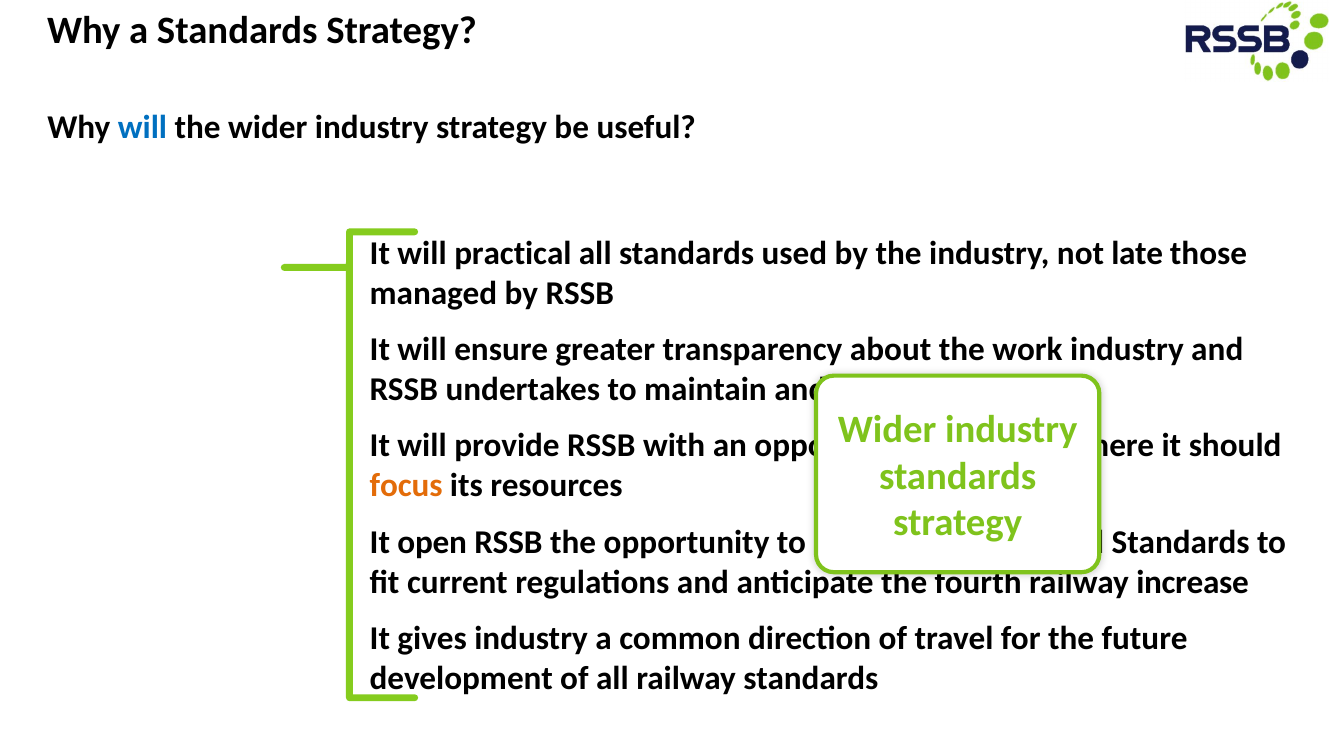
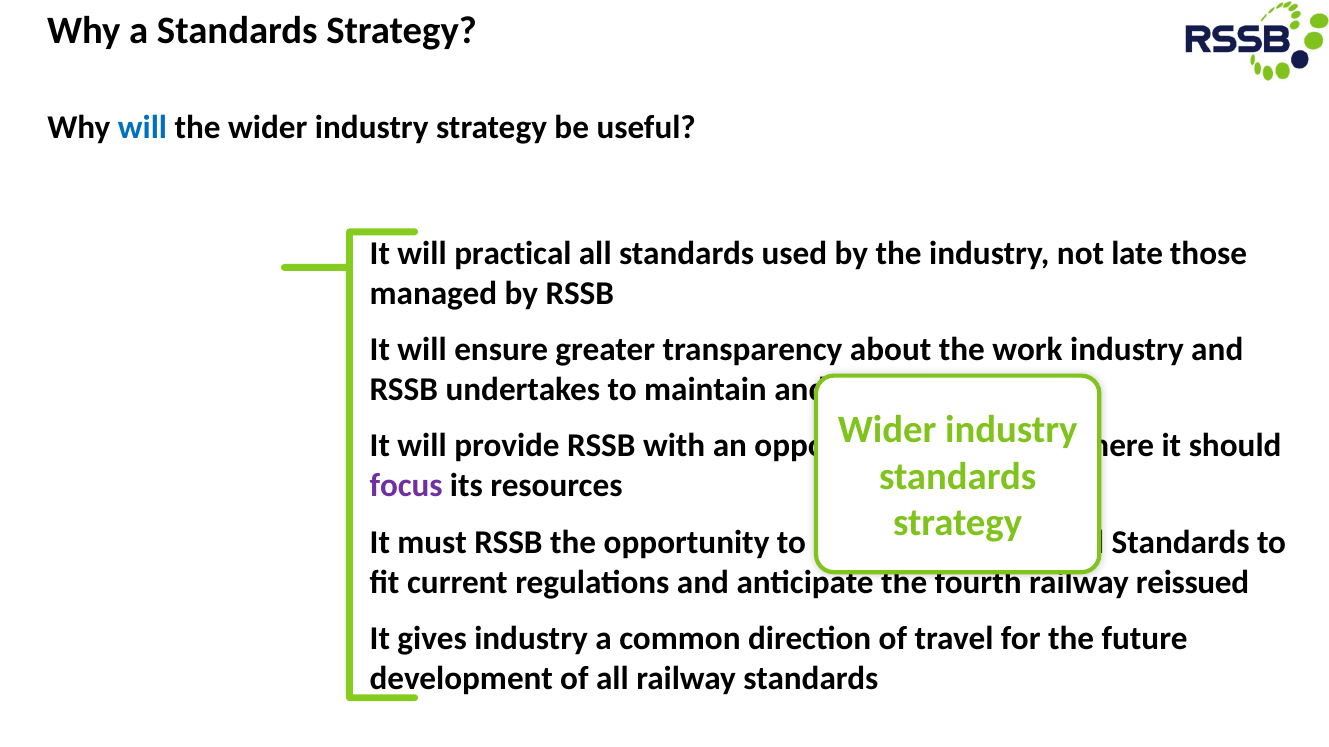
focus colour: orange -> purple (406, 486)
open: open -> must (432, 543)
increase: increase -> reissued (1193, 583)
